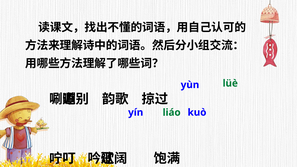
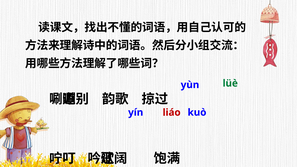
liáo colour: green -> red (172, 112)
